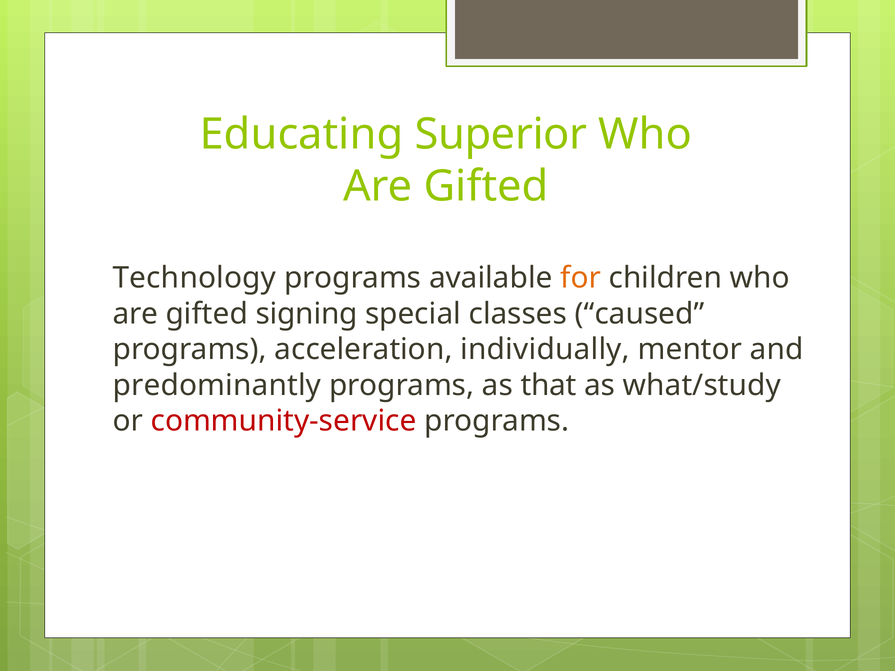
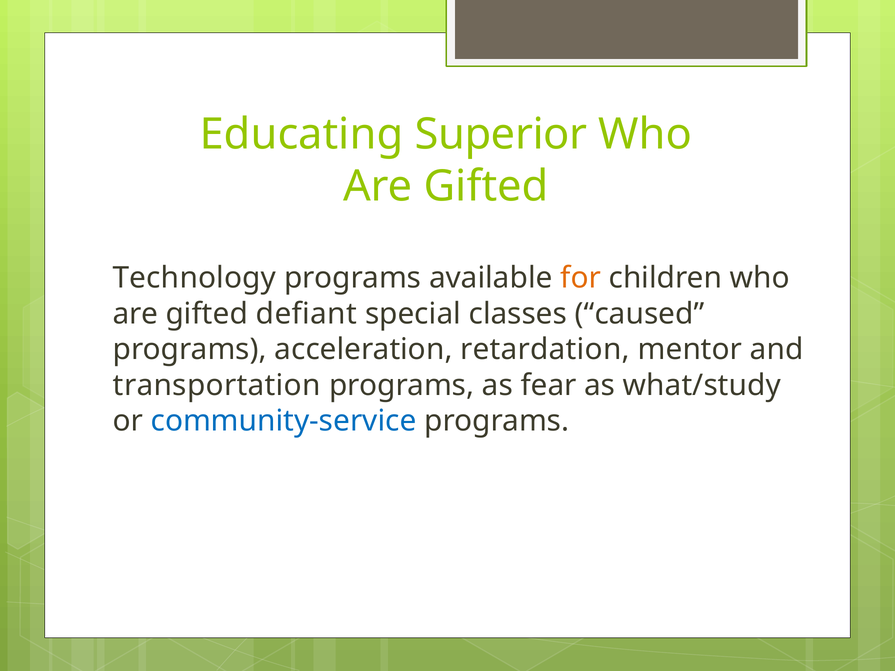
signing: signing -> defiant (306, 314)
individually: individually -> retardation (545, 350)
predominantly: predominantly -> transportation (217, 385)
that: that -> fear (549, 385)
community-service colour: red -> blue (284, 421)
